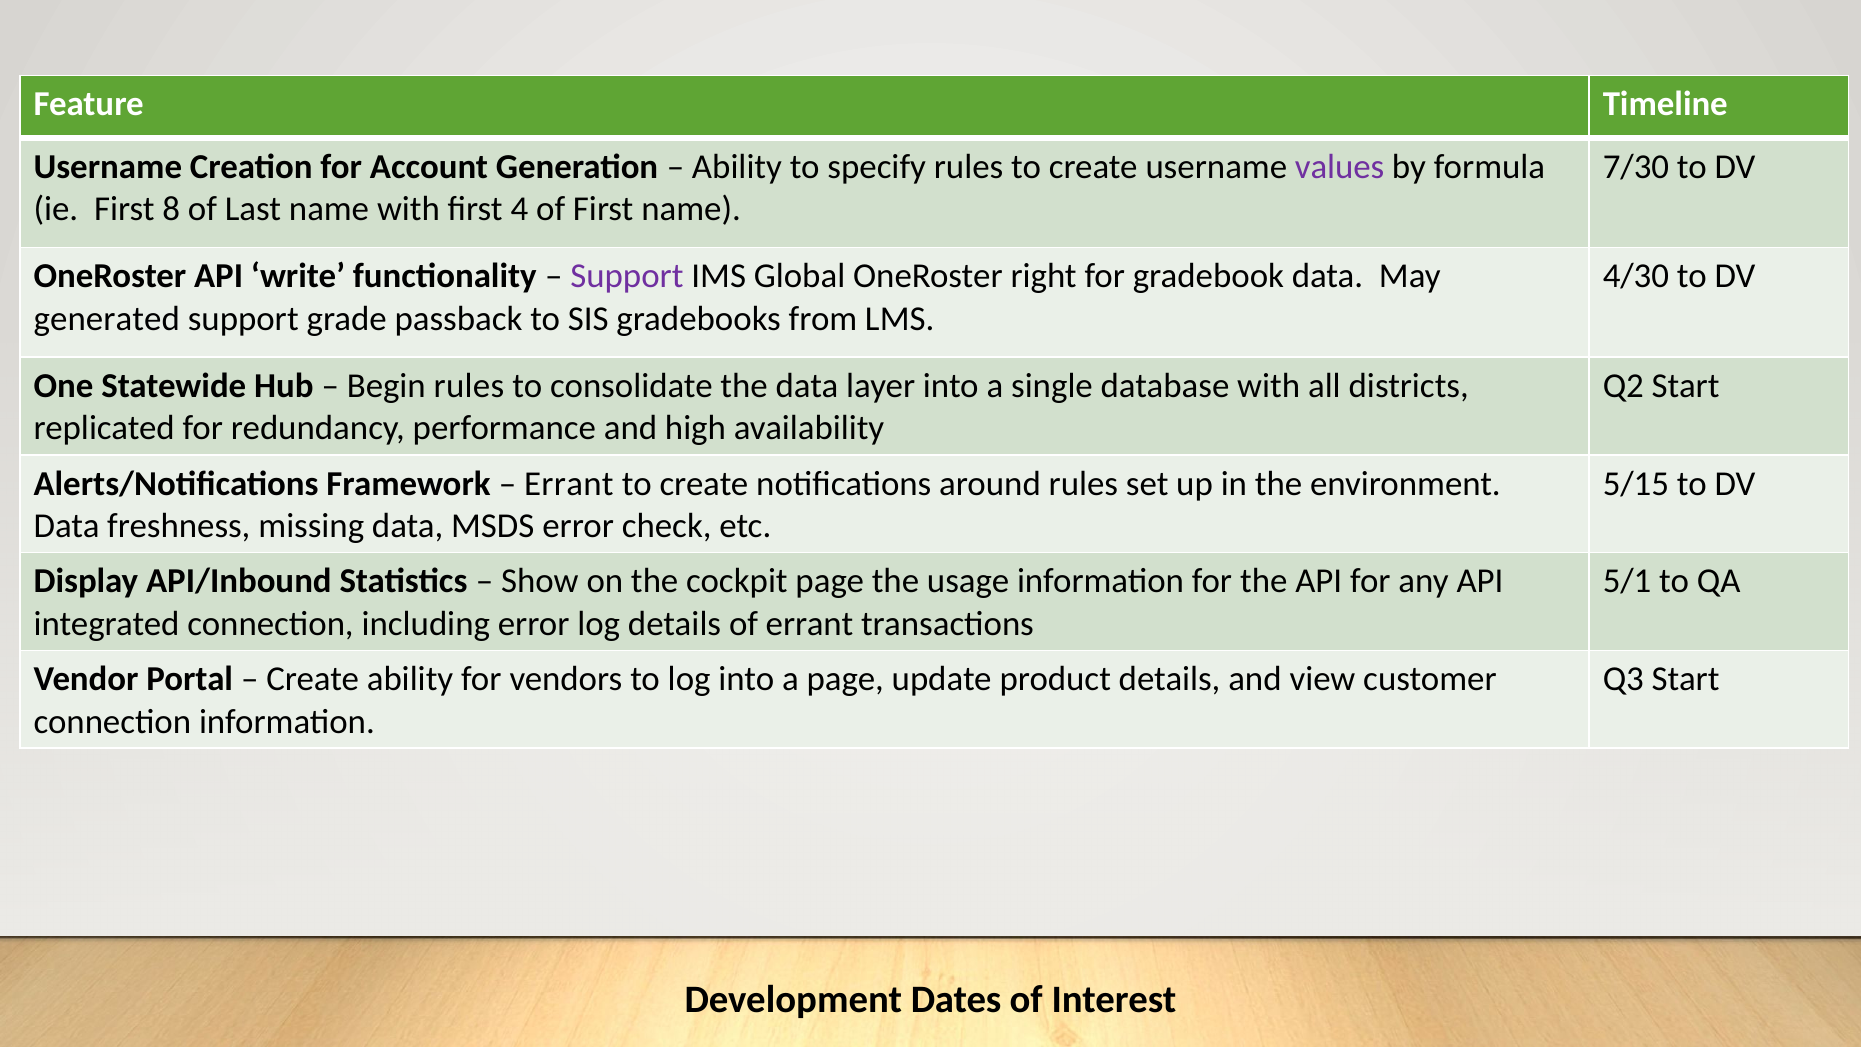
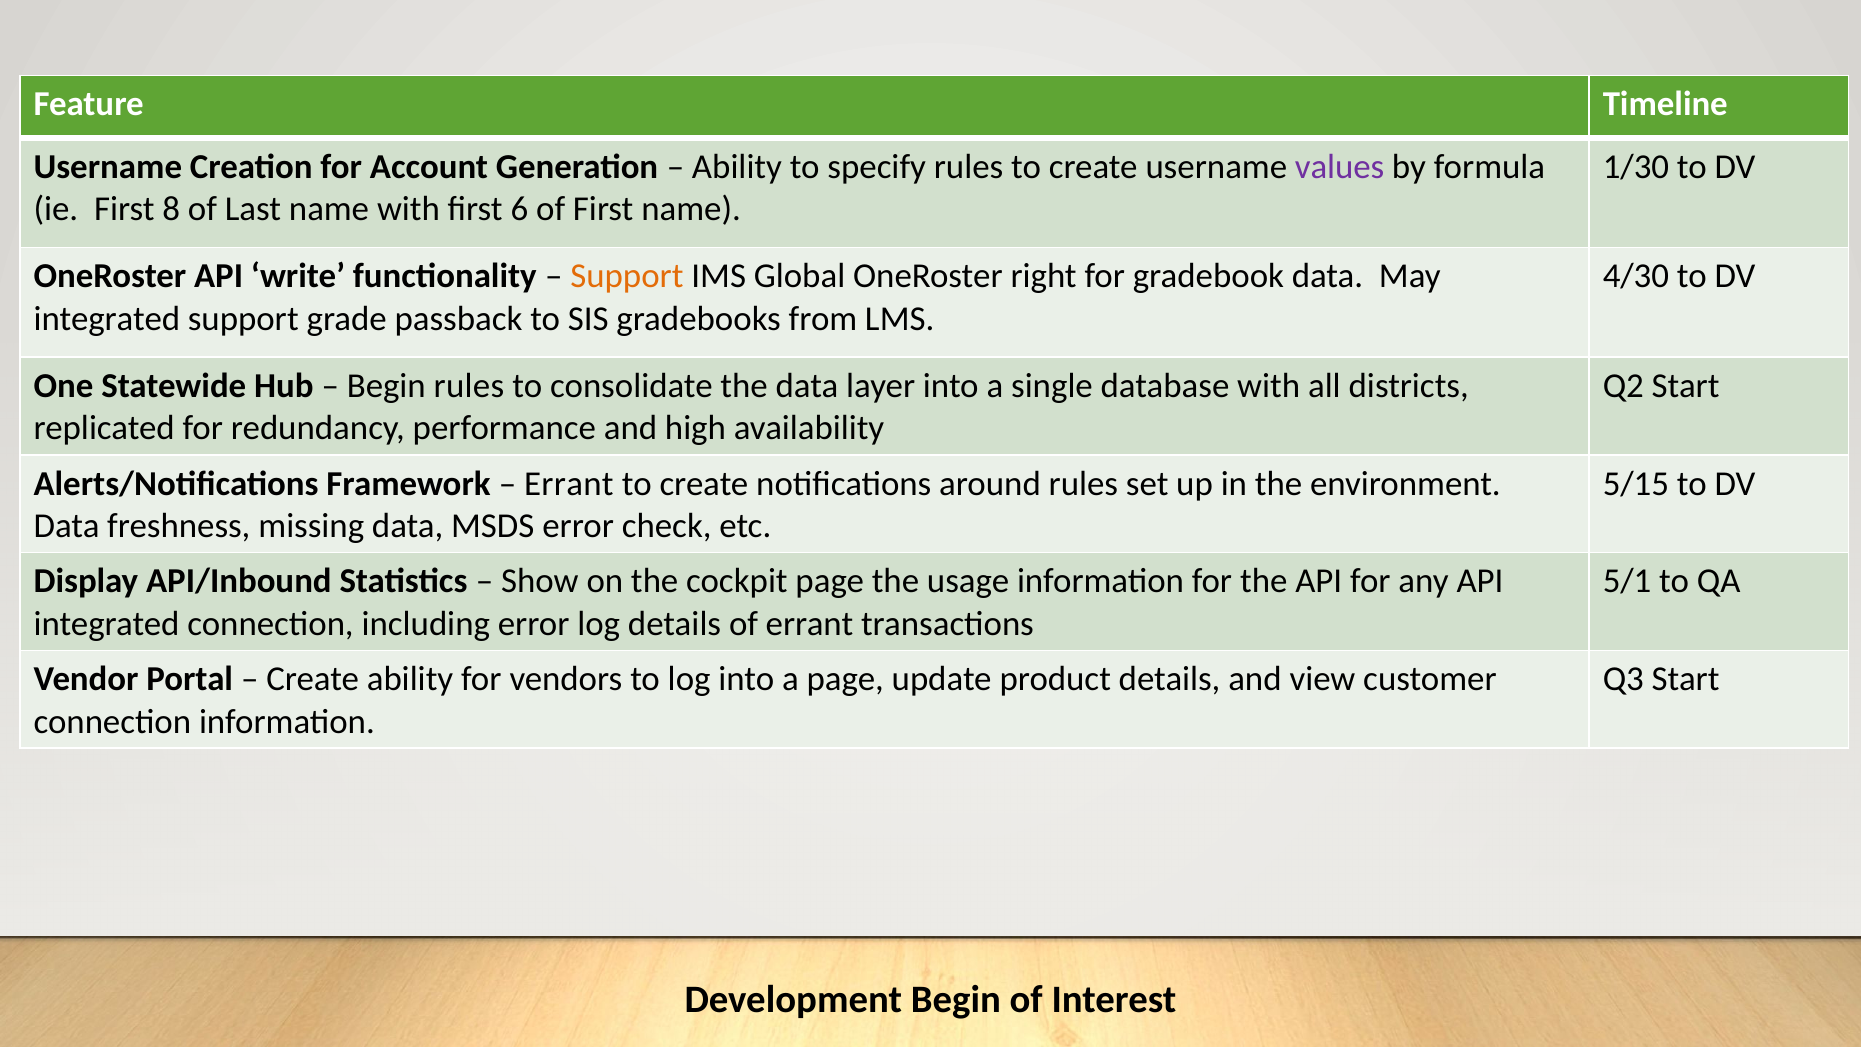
7/30: 7/30 -> 1/30 (1636, 167)
4: 4 -> 6 (519, 209)
Support colour: purple -> orange (627, 276)
generated: generated -> integrated (107, 319)
Development Dates: Dates -> Begin (956, 1000)
